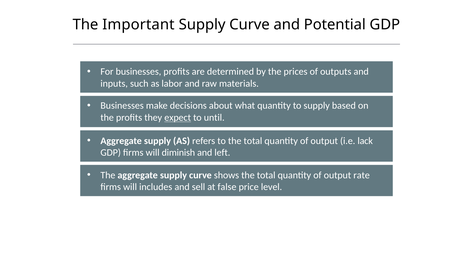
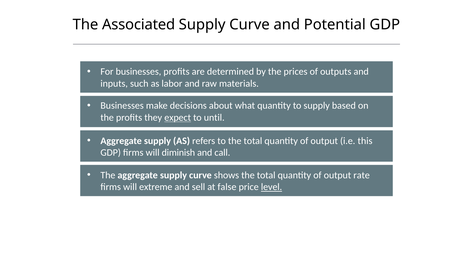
Important: Important -> Associated (139, 25)
lack: lack -> this (365, 141)
left: left -> call (222, 153)
includes: includes -> extreme (156, 187)
level underline: none -> present (272, 187)
